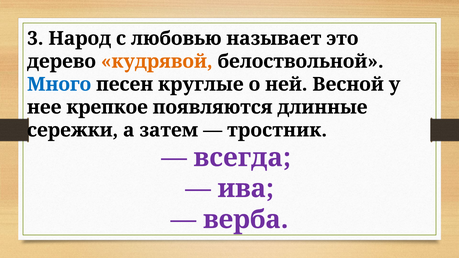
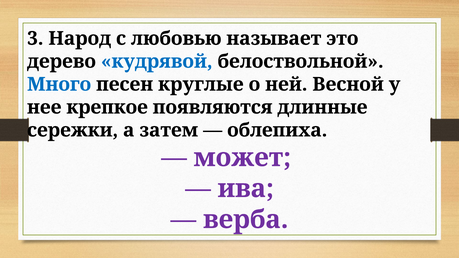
кудрявой colour: orange -> blue (157, 61)
тростник: тростник -> облепиха (277, 130)
всегда: всегда -> может (242, 158)
